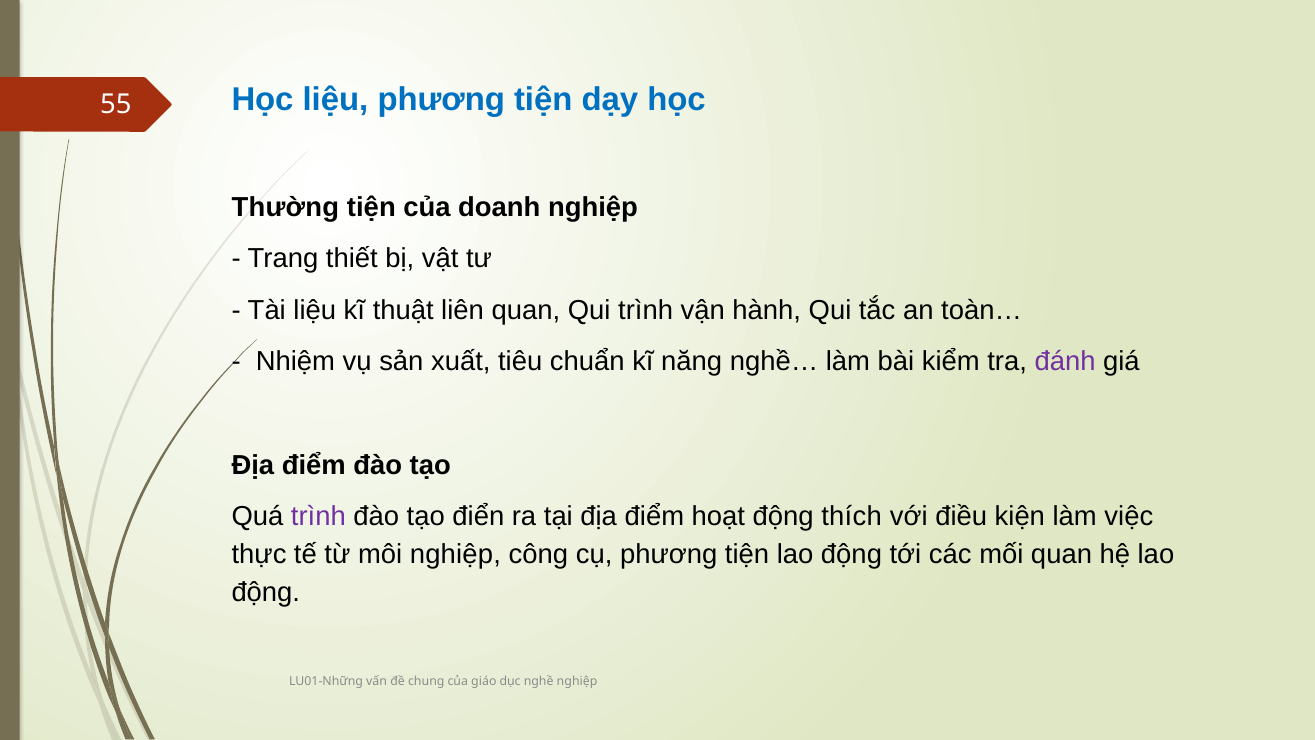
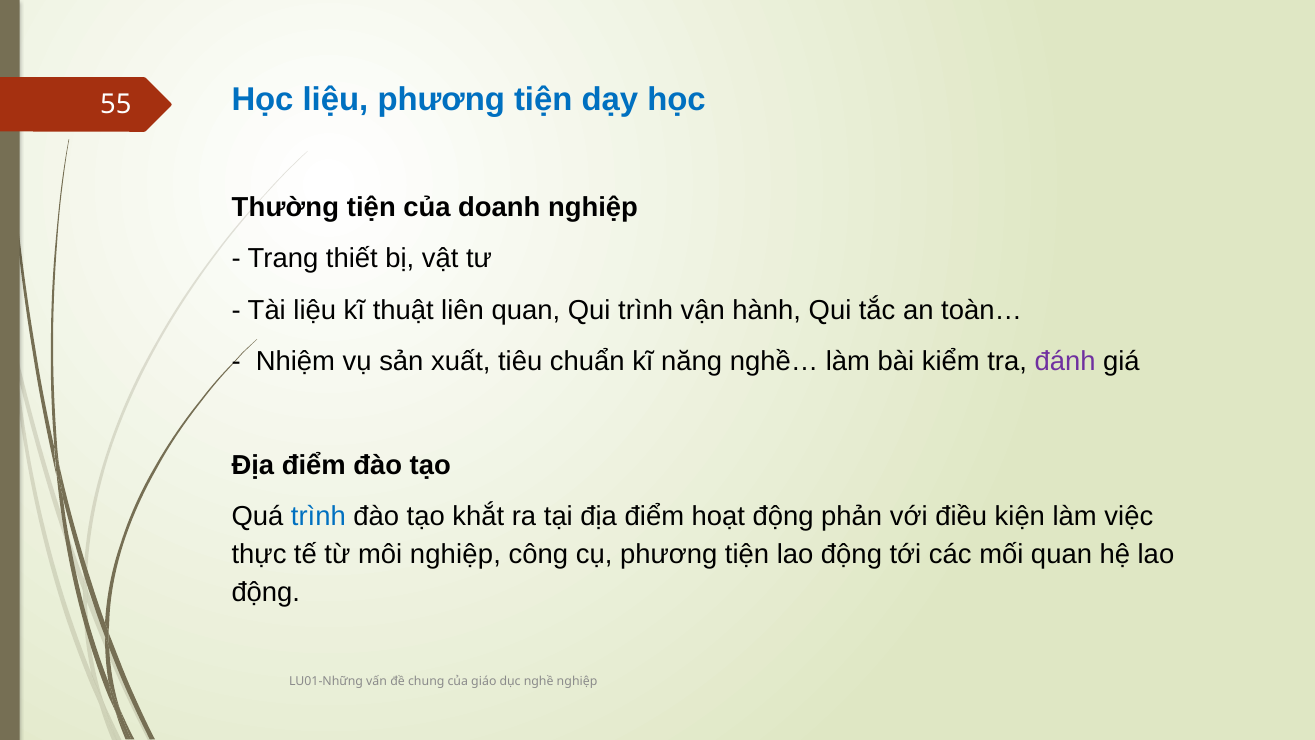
trình colour: purple -> blue (318, 516)
điển: điển -> khắt (478, 516)
thích: thích -> phản (852, 516)
